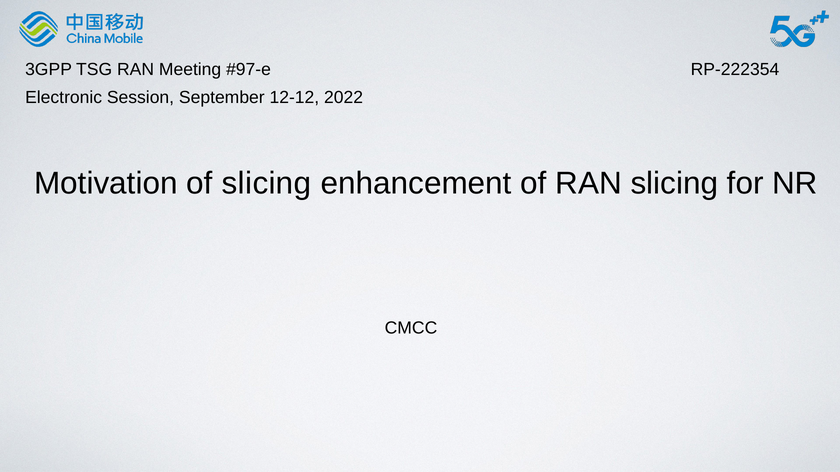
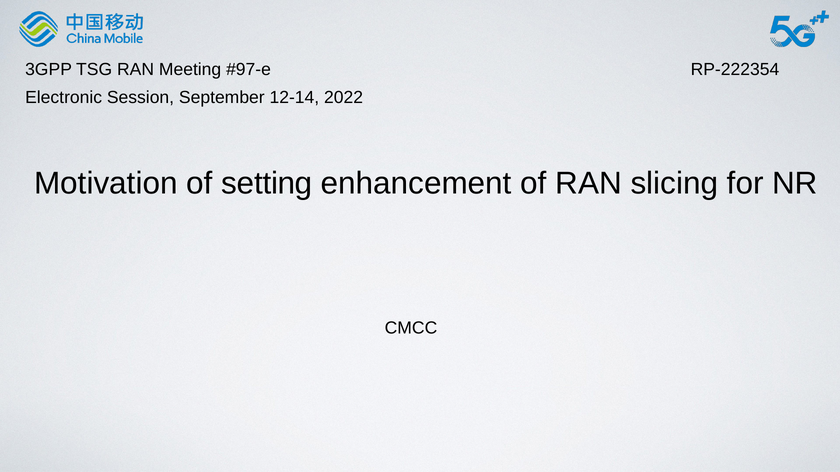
12-12: 12-12 -> 12-14 (294, 97)
of slicing: slicing -> setting (267, 184)
